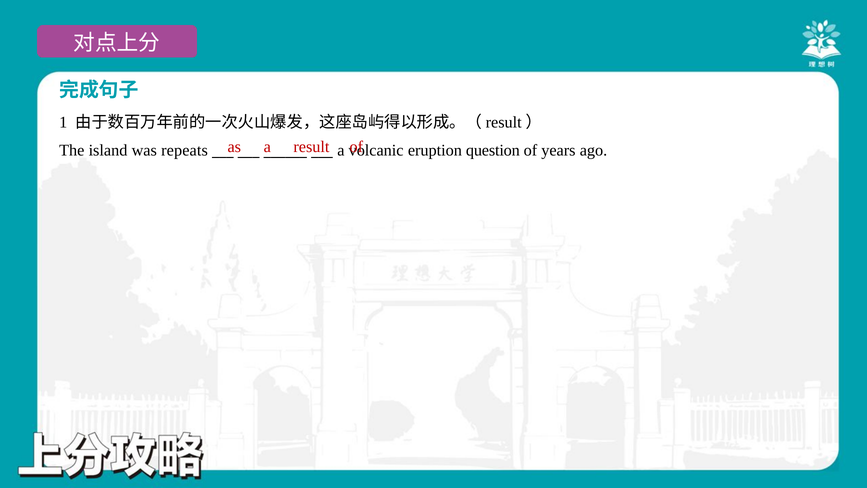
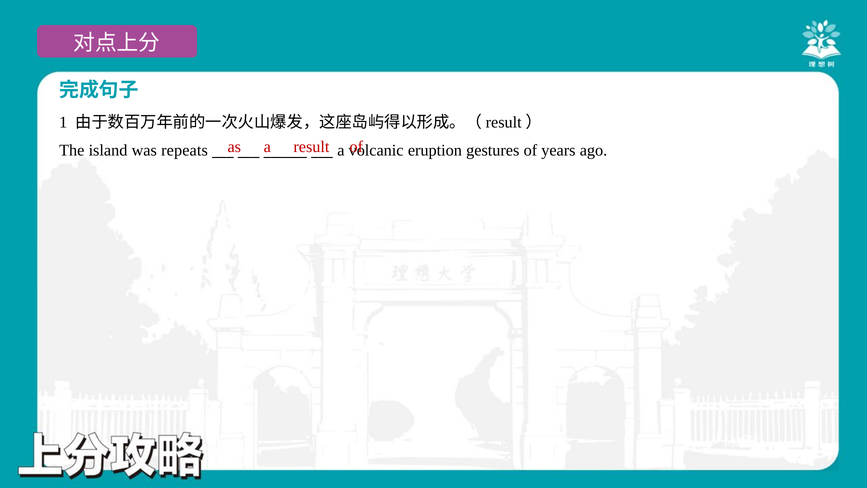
question: question -> gestures (493, 150)
